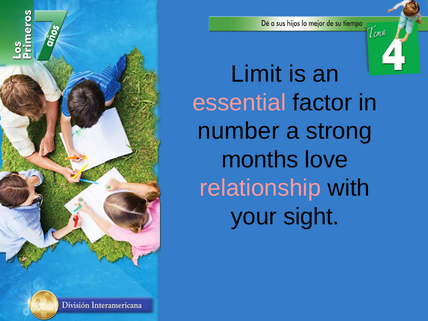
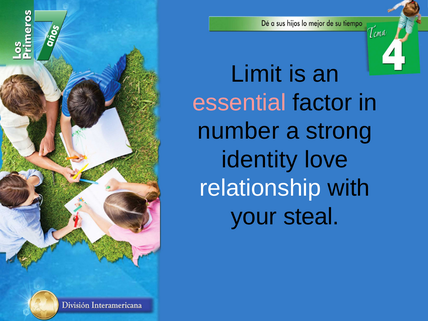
months: months -> identity (260, 160)
relationship colour: pink -> white (260, 188)
sight: sight -> steal (311, 217)
